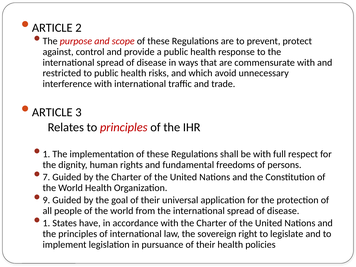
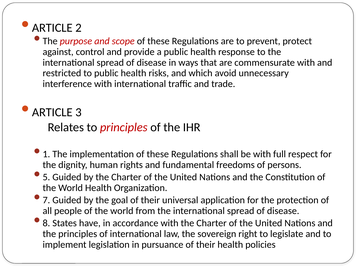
7: 7 -> 5 (46, 177)
9: 9 -> 7 (46, 200)
1: 1 -> 8 (46, 223)
